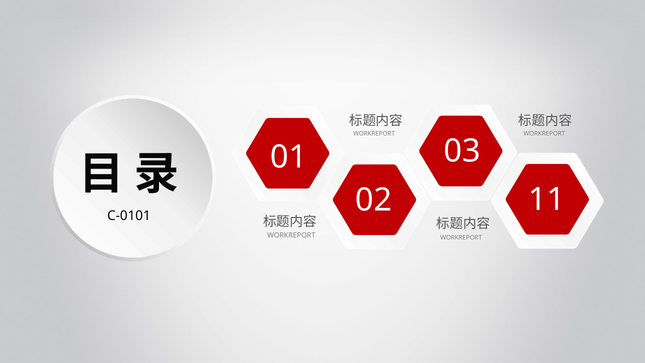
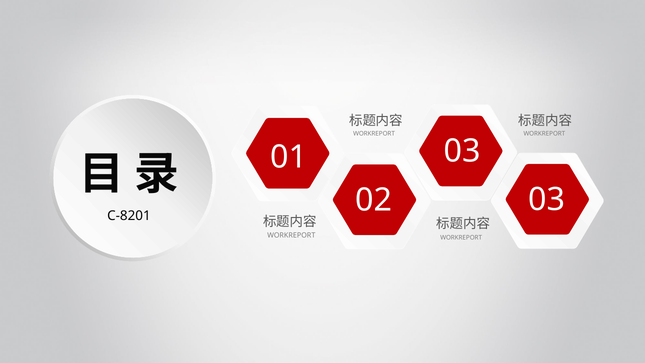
02 11: 11 -> 03 (547, 199)
C-0101: C-0101 -> C-8201 (129, 216)
